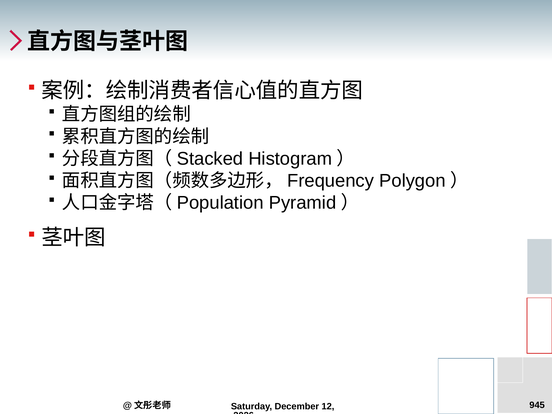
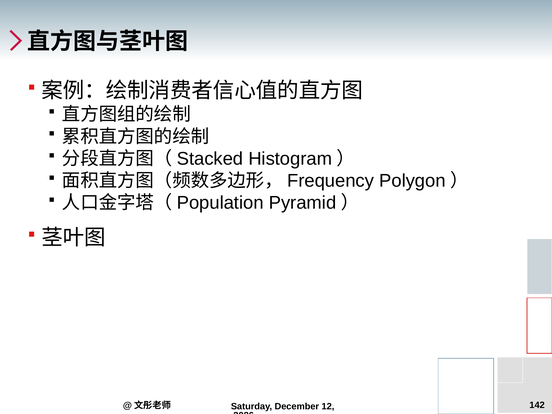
945: 945 -> 142 (537, 405)
